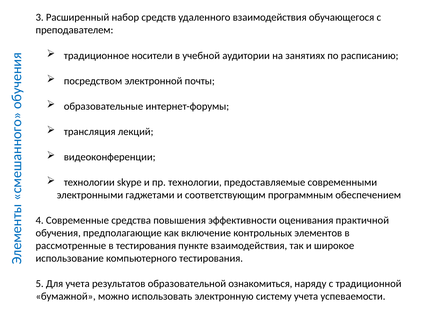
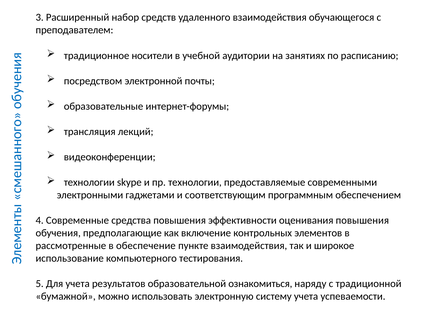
оценивания практичной: практичной -> повышения (362, 221)
в тестирования: тестирования -> обеспечение (146, 246)
